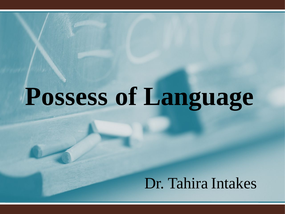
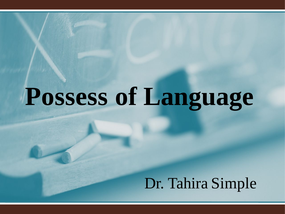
Intakes: Intakes -> Simple (234, 183)
